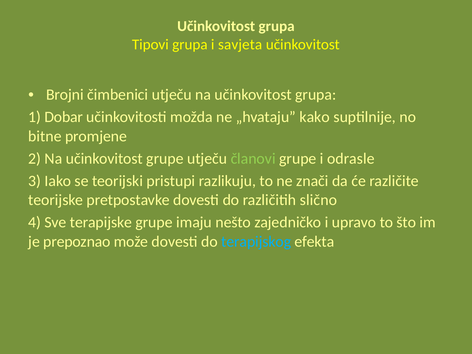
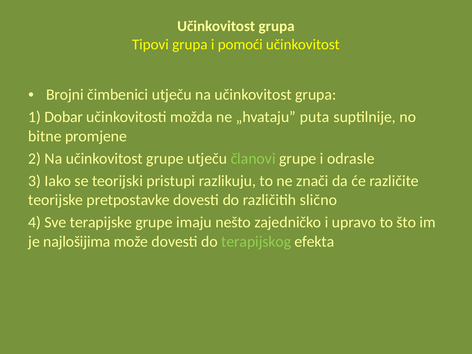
savjeta: savjeta -> pomoći (240, 45)
kako: kako -> puta (315, 117)
prepoznao: prepoznao -> najlošijima (77, 242)
terapijskog colour: light blue -> light green (256, 242)
